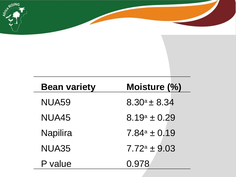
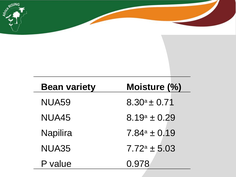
8.34: 8.34 -> 0.71 (165, 102)
9.03: 9.03 -> 5.03 (166, 148)
